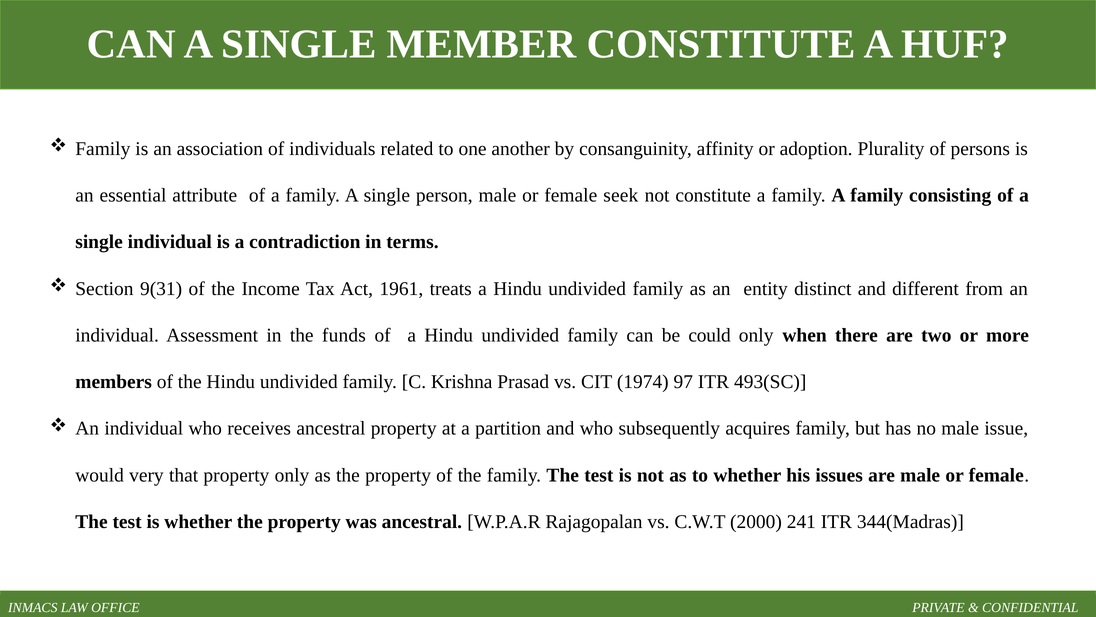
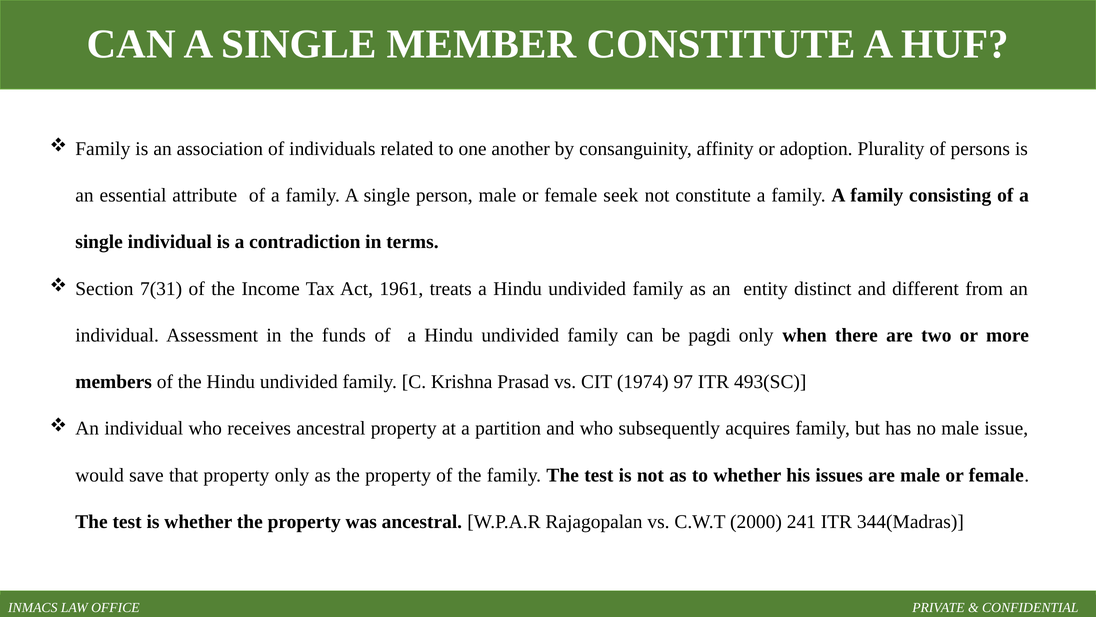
9(31: 9(31 -> 7(31 (161, 288)
could: could -> pagdi (710, 335)
very: very -> save (146, 475)
